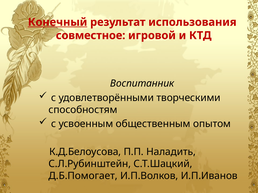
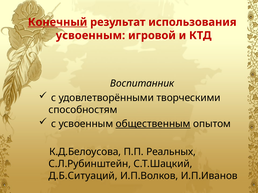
совместное: совместное -> усвоенным (90, 36)
общественным underline: none -> present (153, 124)
Наладить: Наладить -> Реальных (171, 152)
Д.Б.Помогает: Д.Б.Помогает -> Д.Б.Ситуаций (83, 176)
